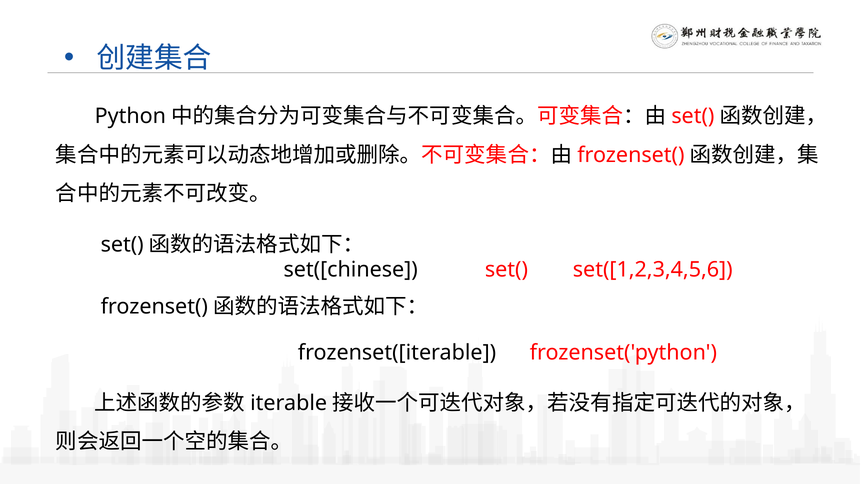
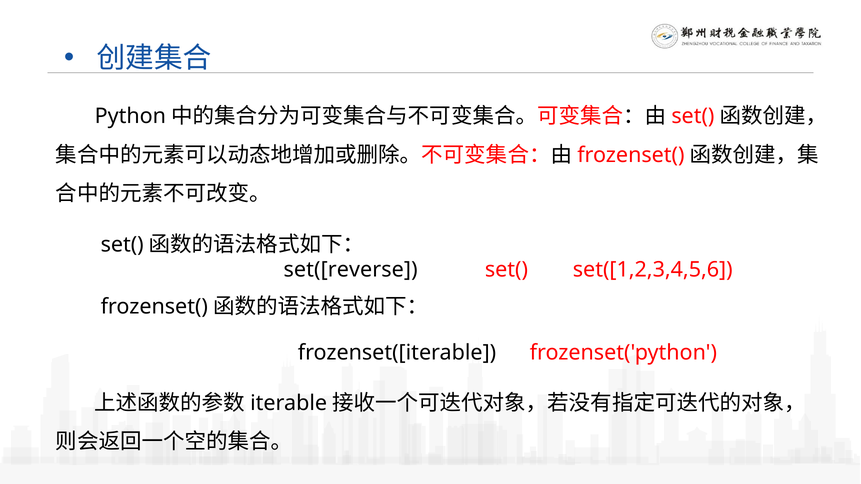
set([chinese: set([chinese -> set([reverse (351, 270)
